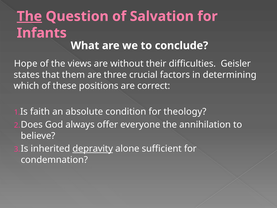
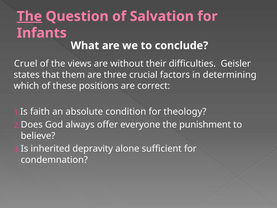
Hope: Hope -> Cruel (26, 64)
annihilation: annihilation -> punishment (205, 125)
depravity underline: present -> none (93, 149)
